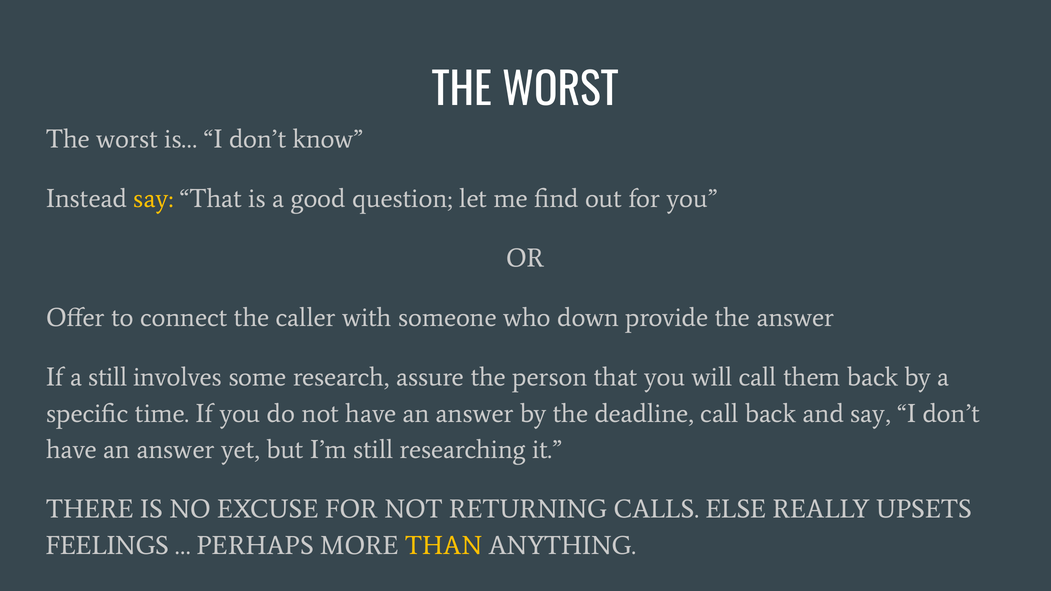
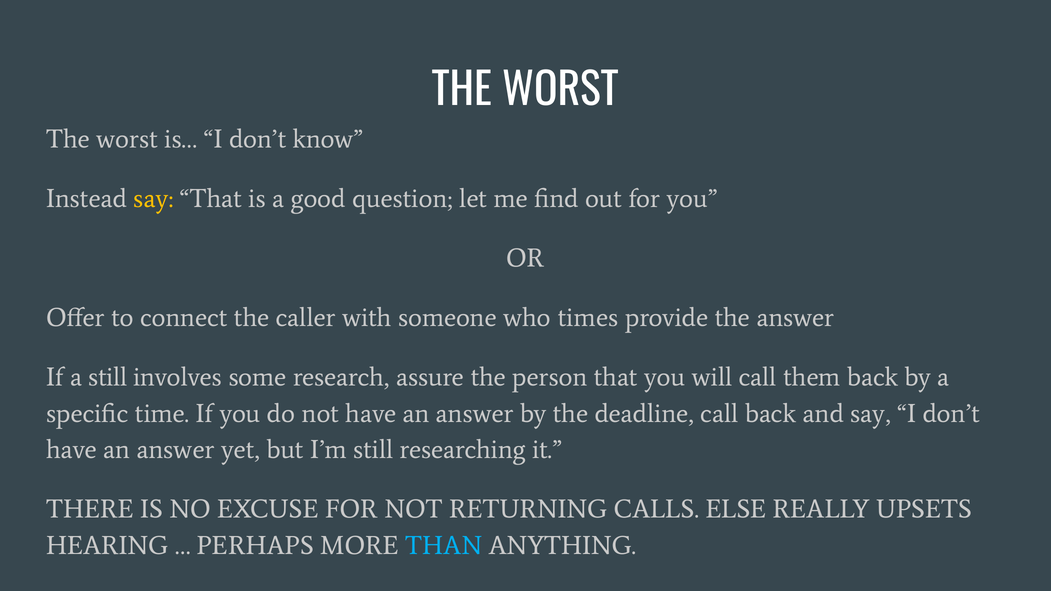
down: down -> times (588, 318)
FEELINGS: FEELINGS -> HEARING (107, 546)
THAN colour: yellow -> light blue (444, 546)
